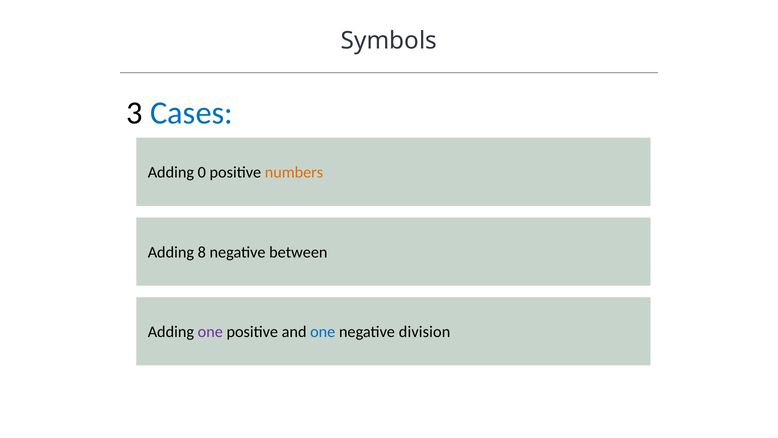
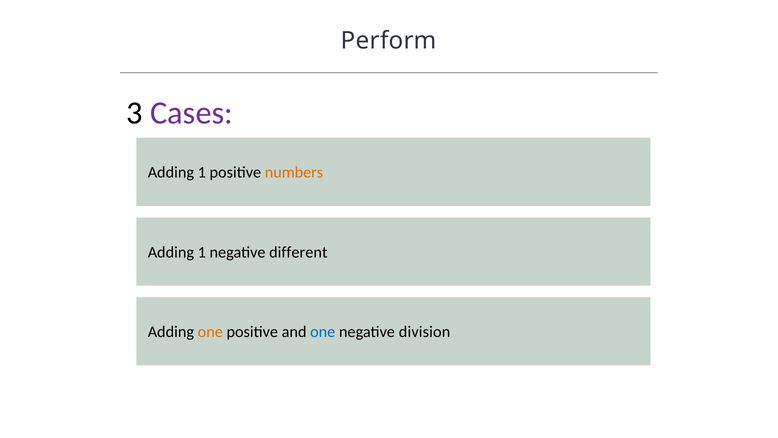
Symbols: Symbols -> Perform (389, 41)
Cases colour: blue -> purple (192, 113)
0: 0 -> 1 (202, 172)
8: 8 -> 1 (202, 252)
between: between -> different (298, 252)
one colour: purple -> orange (210, 332)
